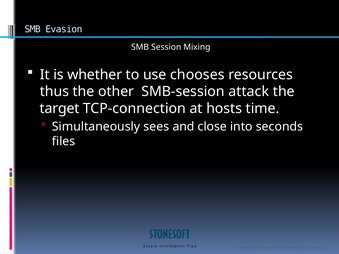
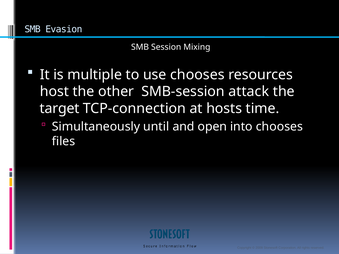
whether: whether -> multiple (95, 75)
thus: thus -> host (54, 92)
sees: sees -> until (156, 127)
close: close -> open (212, 127)
into seconds: seconds -> chooses (279, 127)
